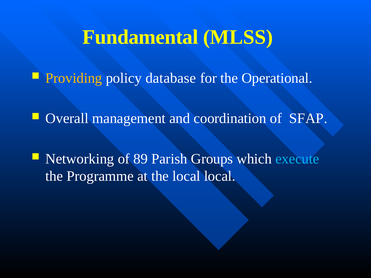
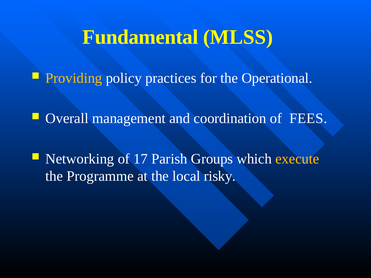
database: database -> practices (171, 78)
SFAP: SFAP -> FEES (308, 119)
89: 89 -> 17 (141, 159)
execute colour: light blue -> yellow (297, 159)
local local: local -> risky (220, 176)
